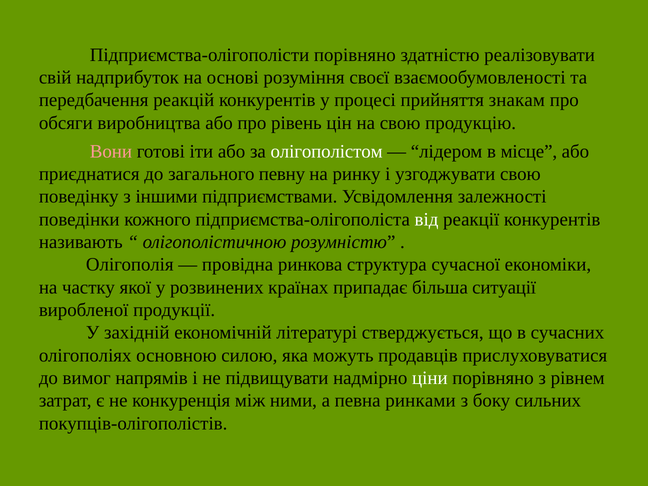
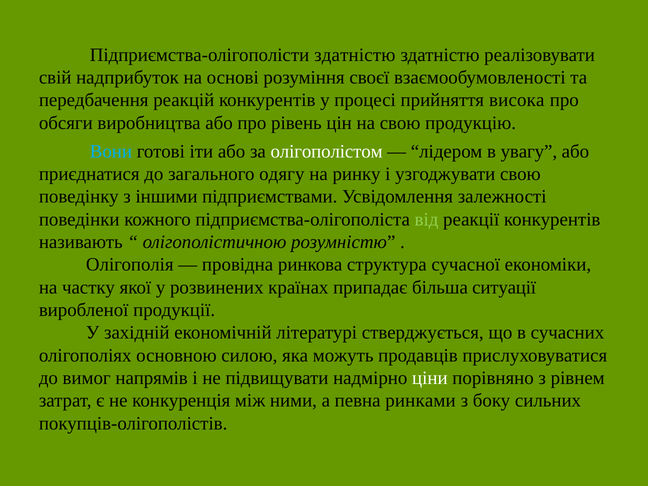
Підприємства-олігополісти порівняно: порівняно -> здатністю (355, 55)
знакам: знакам -> висока (517, 100)
Вони colour: pink -> light blue (111, 151)
місце: місце -> увагу (529, 151)
певну: певну -> одягу (282, 174)
від colour: white -> light green (426, 219)
